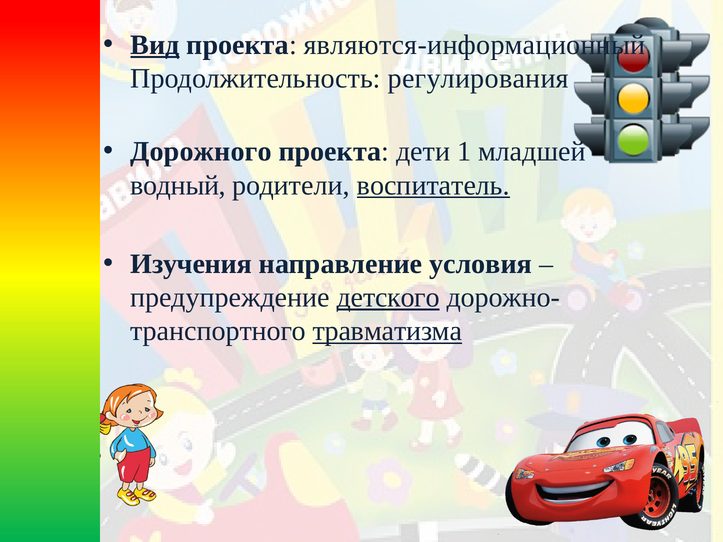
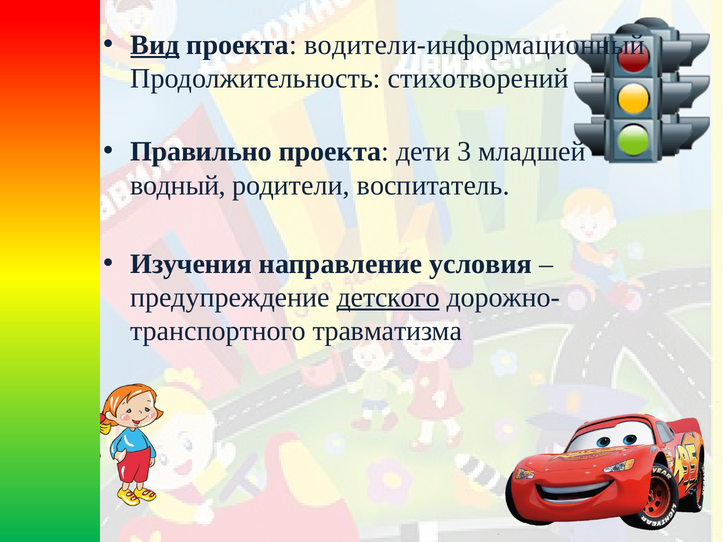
являются-информационный: являются-информационный -> водители-информационный (475, 45)
регулирования: регулирования -> стихотворений (478, 79)
Дорожного: Дорожного -> Правильно (201, 152)
1: 1 -> 3 (464, 152)
воспитатель underline: present -> none (433, 185)
травматизма underline: present -> none (387, 331)
